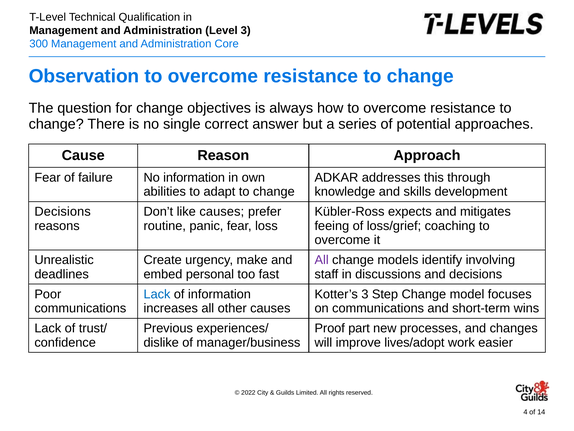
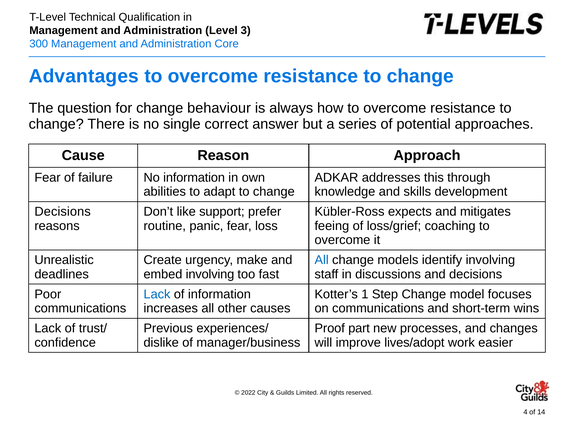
Observation: Observation -> Advantages (84, 76)
objectives: objectives -> behaviour (219, 108)
like causes: causes -> support (222, 211)
All colour: purple -> blue (322, 260)
embed personal: personal -> involving (210, 274)
Kotter’s 3: 3 -> 1 (365, 294)
